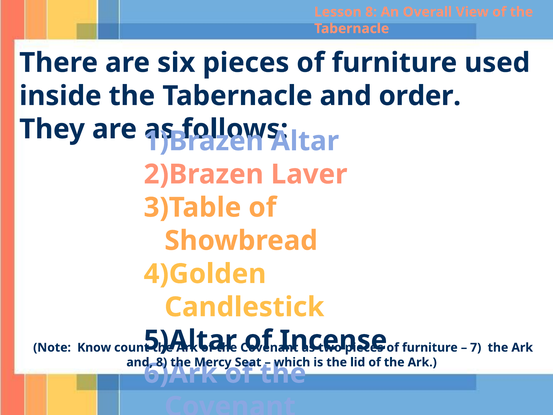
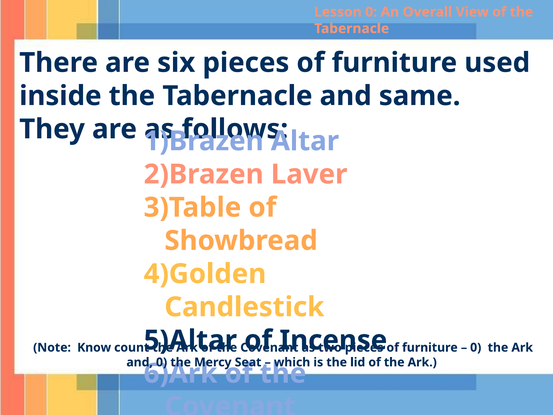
Lesson 8: 8 -> 0 (371, 12)
order: order -> same (420, 96)
7: 7 -> 0 (476, 347)
and 8: 8 -> 0 (162, 362)
